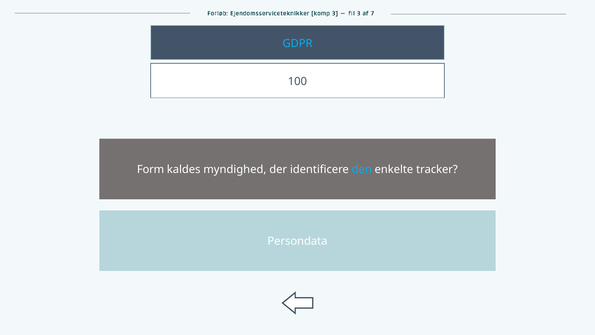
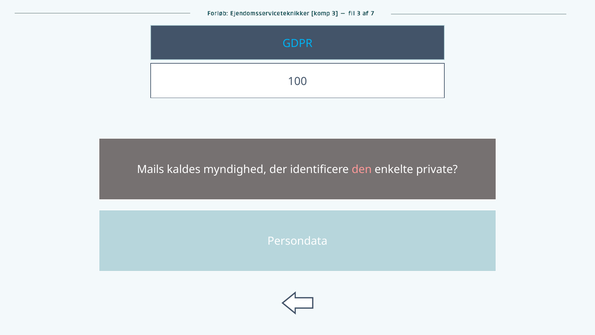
Form: Form -> Mails (151, 169)
den colour: light blue -> pink (362, 169)
tracker: tracker -> private (437, 169)
